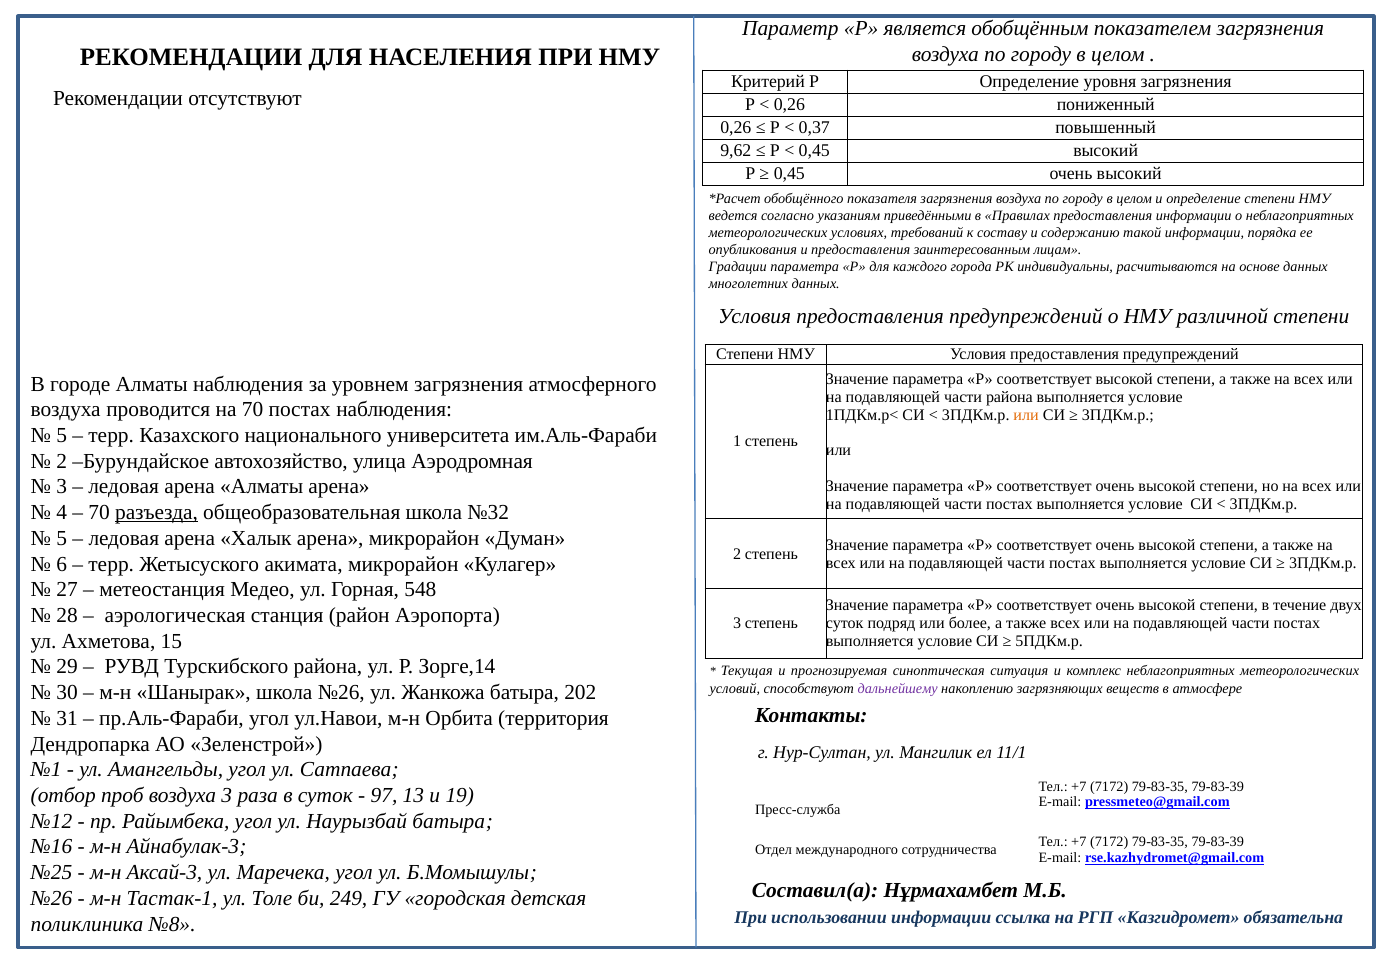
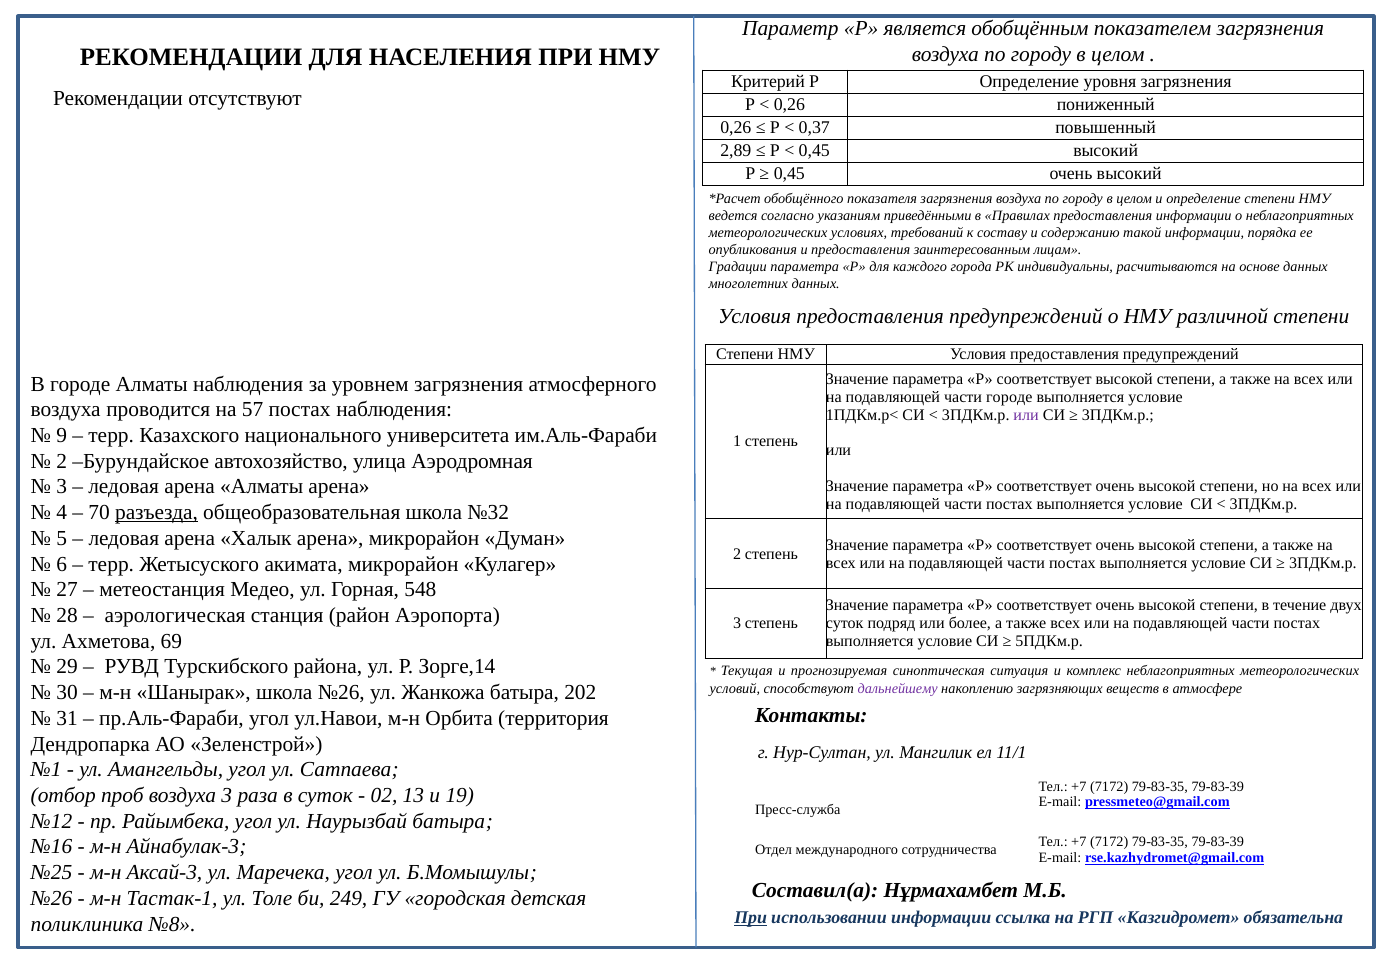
9,62: 9,62 -> 2,89 (736, 150)
части района: района -> городе (1009, 397)
на 70: 70 -> 57 (253, 410)
или colour: orange -> purple (1026, 415)
5: 5 -> 9 (62, 435)
15: 15 -> 69 (171, 641)
97: 97 -> 02 (384, 795)
При underline: none -> present (751, 918)
